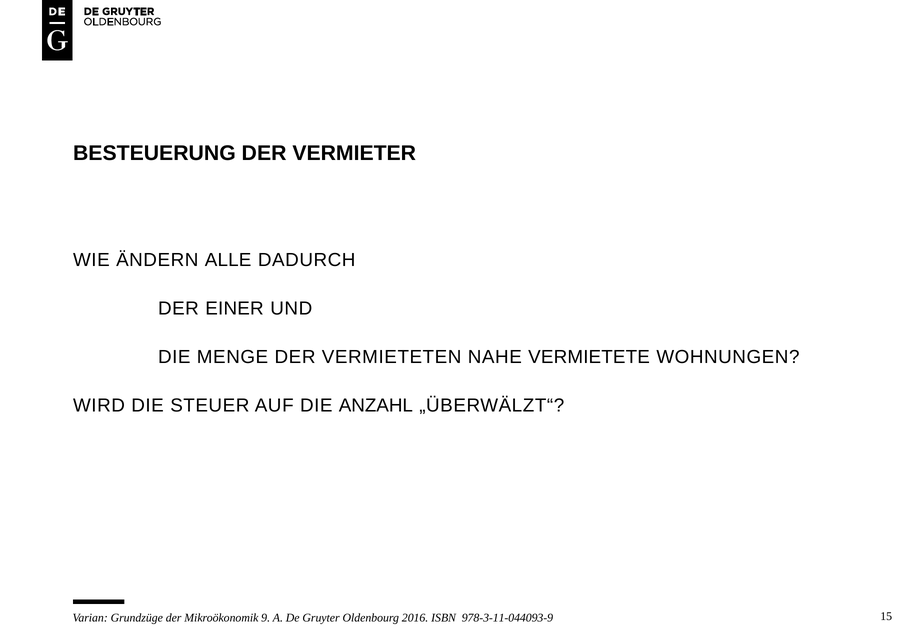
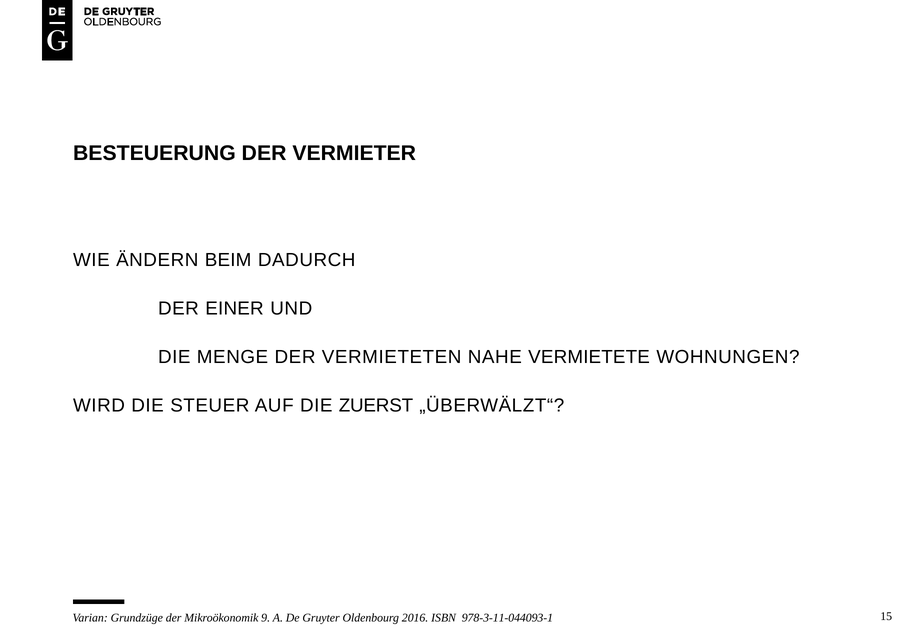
ALLE: ALLE -> BEIM (228, 260)
ANZAHL: ANZAHL -> ZUERST (376, 406)
978-3-11-044093-9: 978-3-11-044093-9 -> 978-3-11-044093-1 (507, 618)
